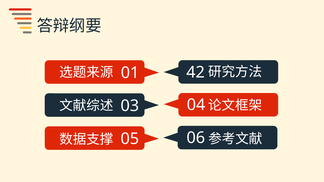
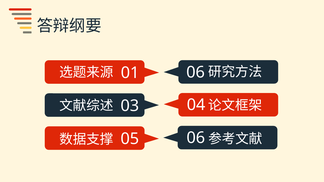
42: 42 -> 06 (196, 72)
